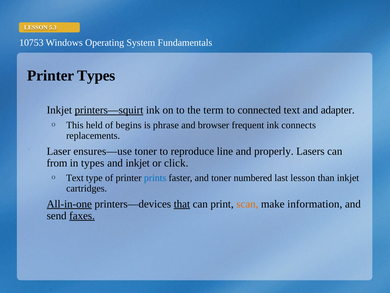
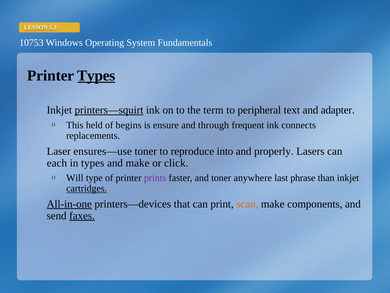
Types underline: none -> present (96, 76)
connected: connected -> peripheral (259, 110)
phrase: phrase -> ensure (166, 125)
browser: browser -> through (213, 125)
line: line -> into (225, 151)
from: from -> each (57, 163)
and inkjet: inkjet -> make (138, 163)
Text: Text -> Will (75, 178)
prints colour: blue -> purple (155, 178)
numbered: numbered -> anywhere (253, 178)
last lesson: lesson -> phrase (303, 178)
cartridges underline: none -> present (87, 188)
that underline: present -> none (182, 204)
information: information -> components (315, 204)
